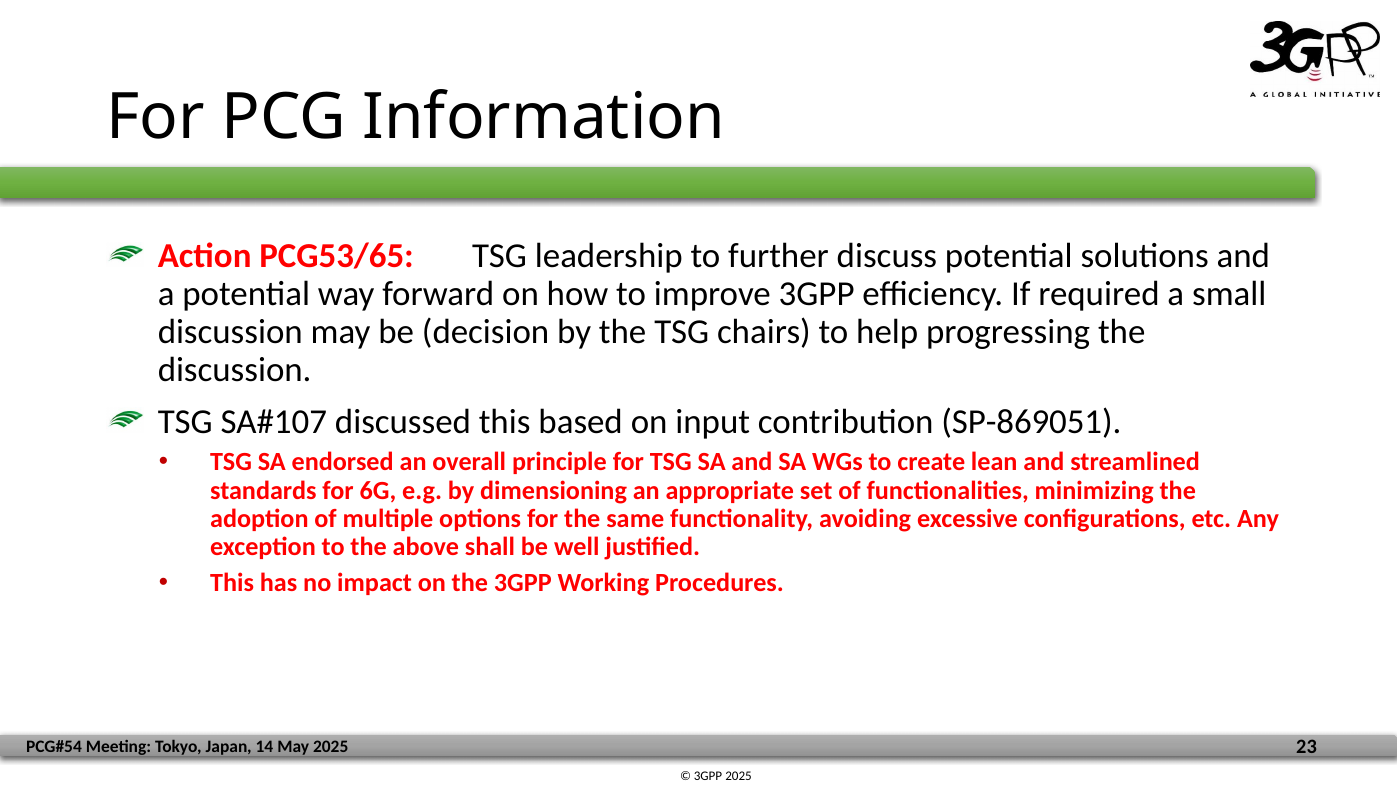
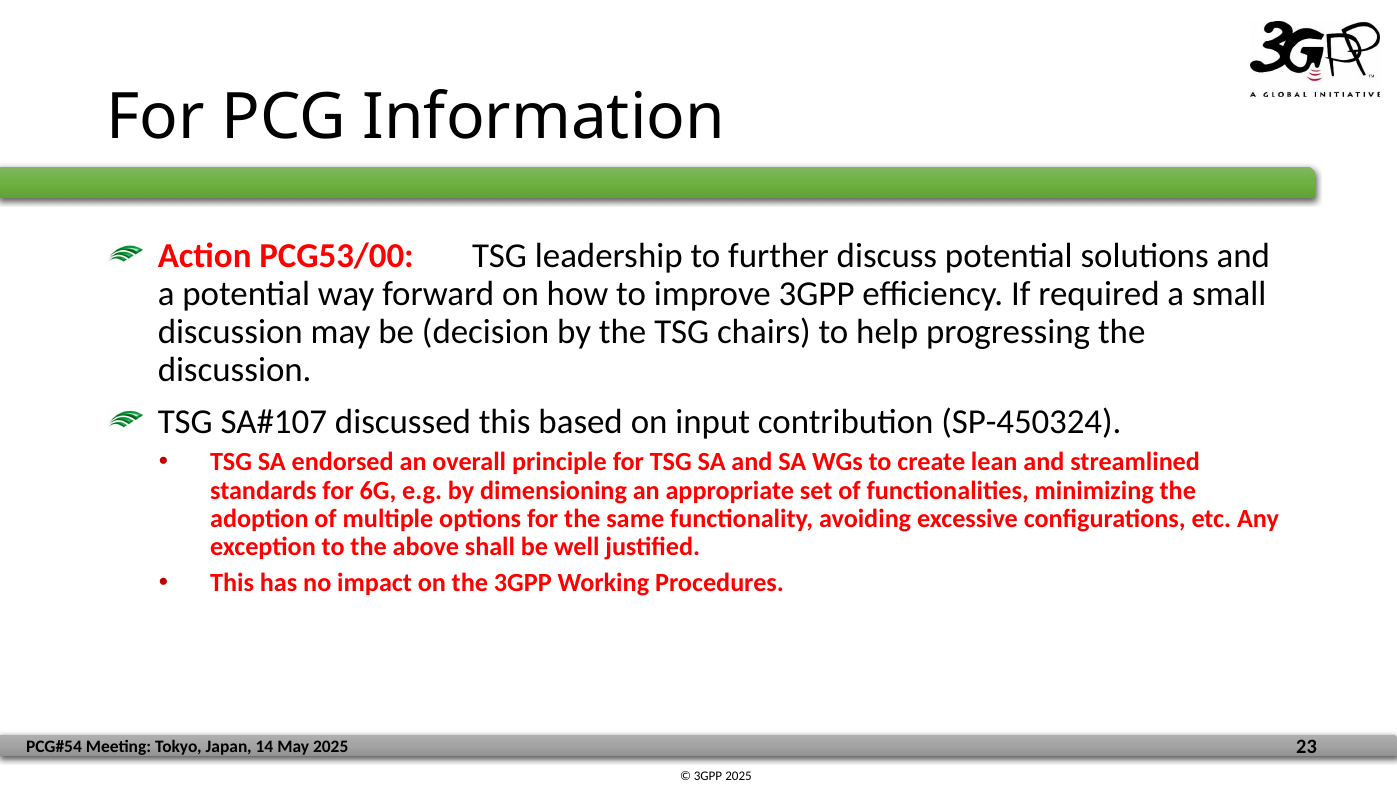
PCG53/65: PCG53/65 -> PCG53/00 (337, 256)
SP-869051: SP-869051 -> SP-450324 (1031, 422)
